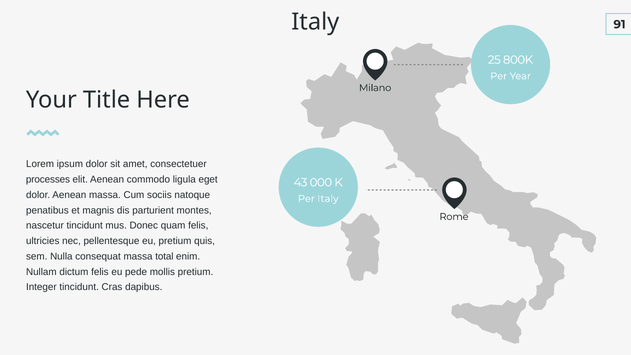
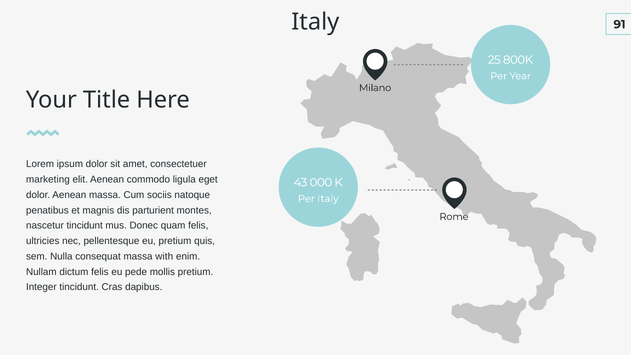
processes: processes -> marketing (48, 179)
total: total -> with (164, 256)
